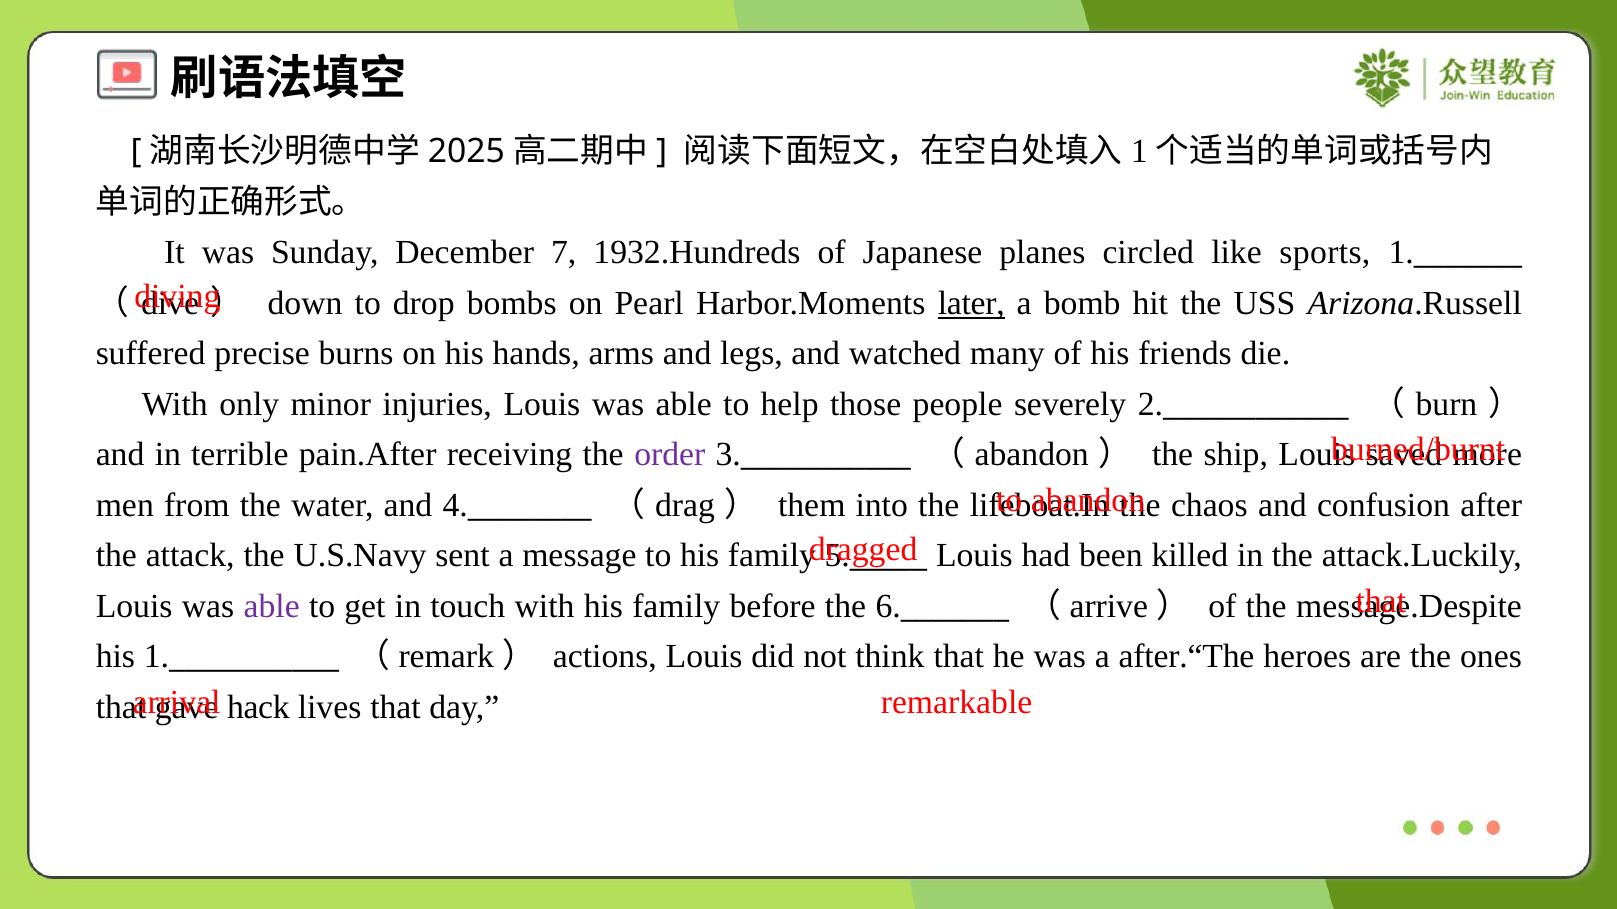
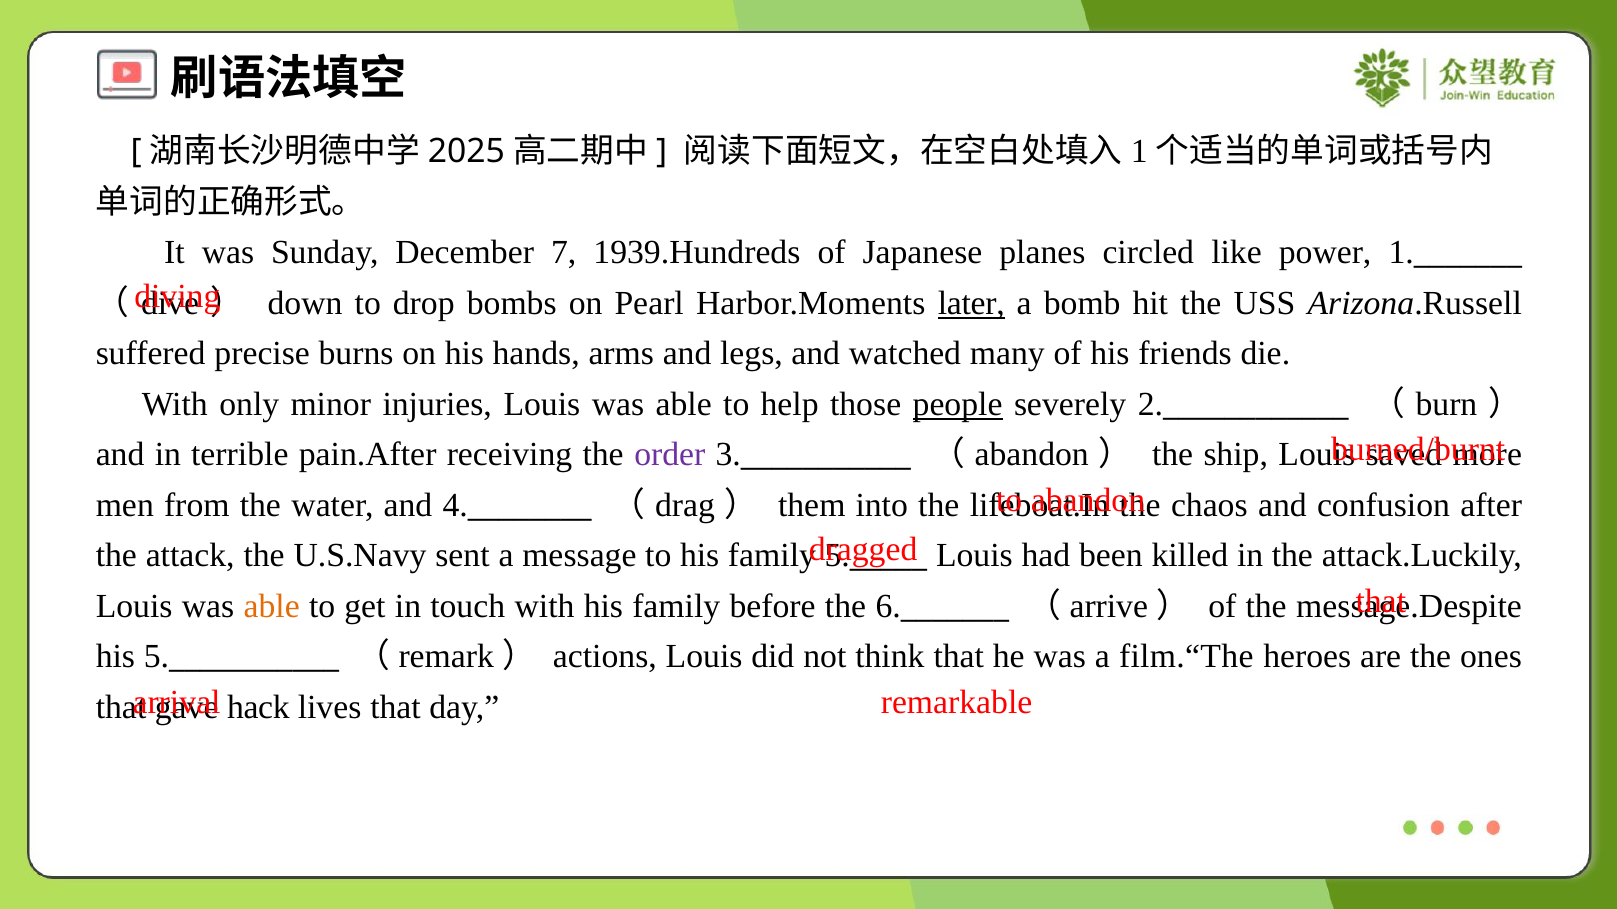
1932.Hundreds: 1932.Hundreds -> 1939.Hundreds (697, 253)
sports: sports -> power (1325, 253)
people underline: none -> present (958, 405)
able colour: purple -> orange (272, 607)
his 1: 1 -> 5 (157, 657)
after.“The: after.“The -> film.“The (1186, 657)
